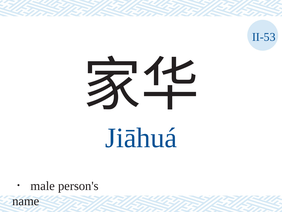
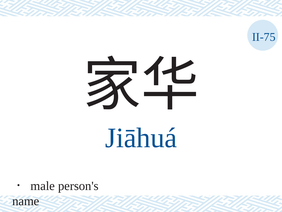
II-53: II-53 -> II-75 (264, 37)
